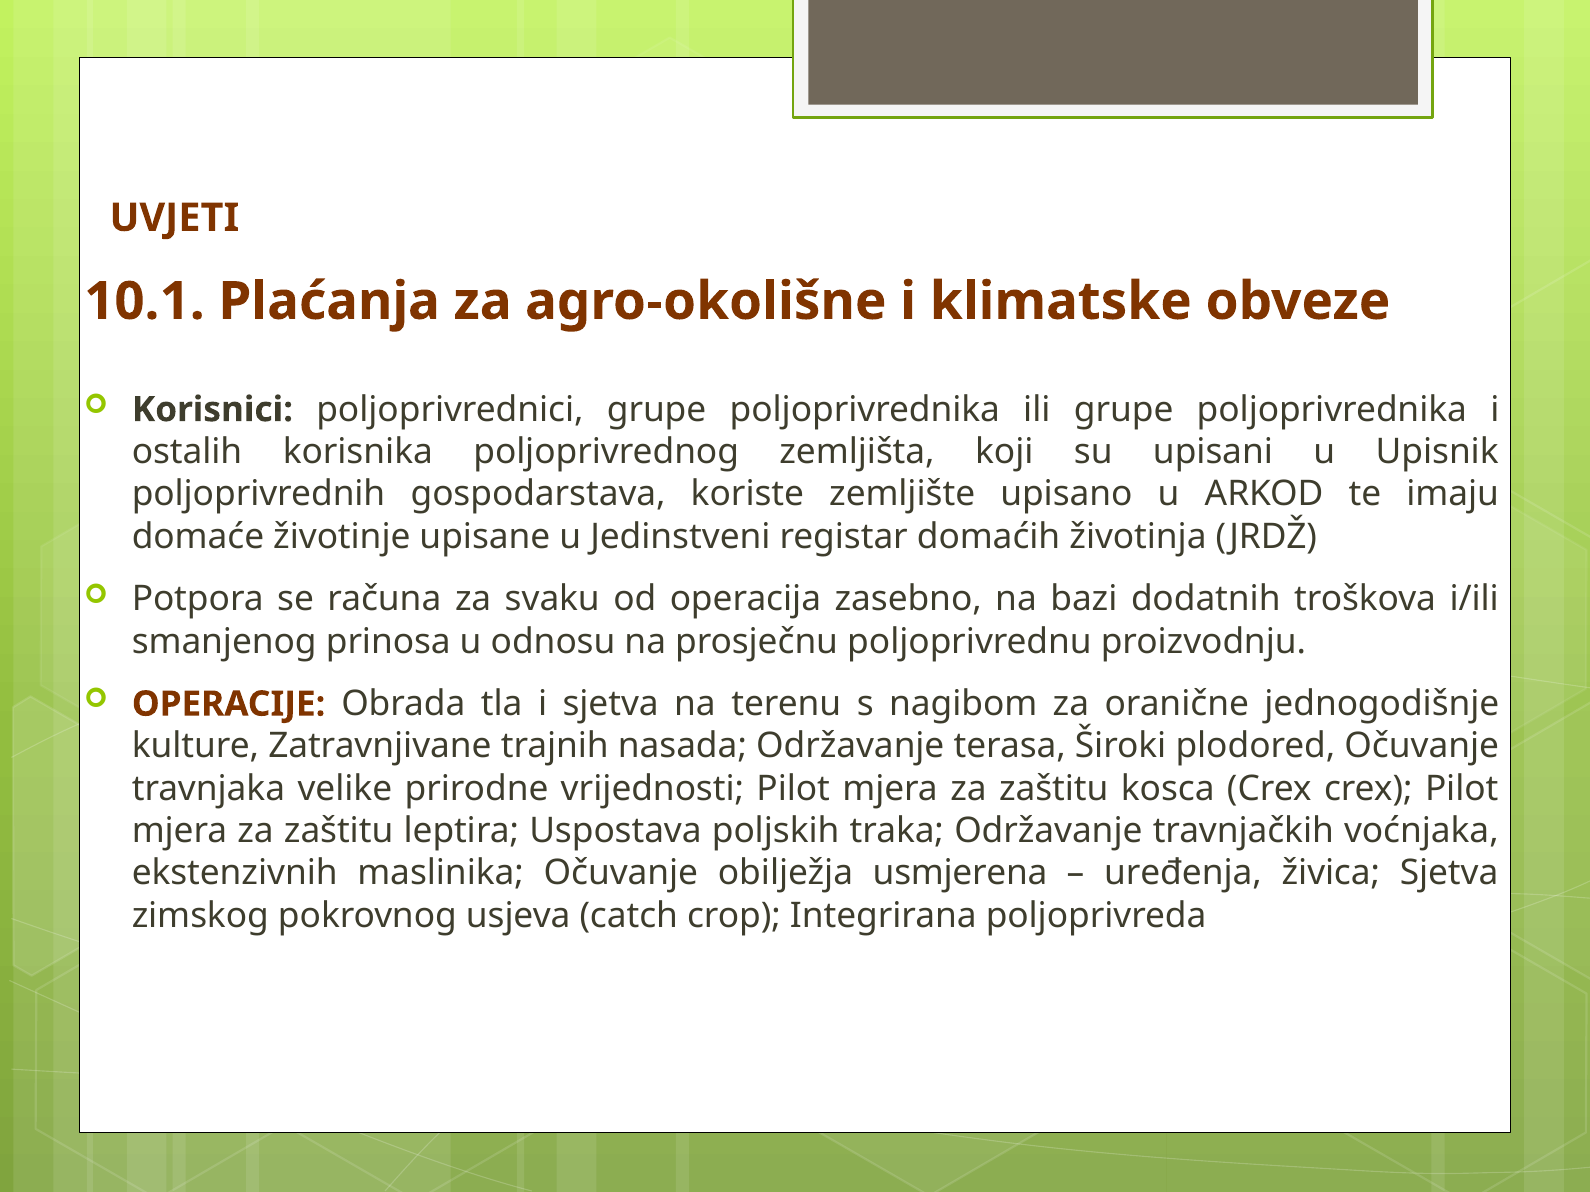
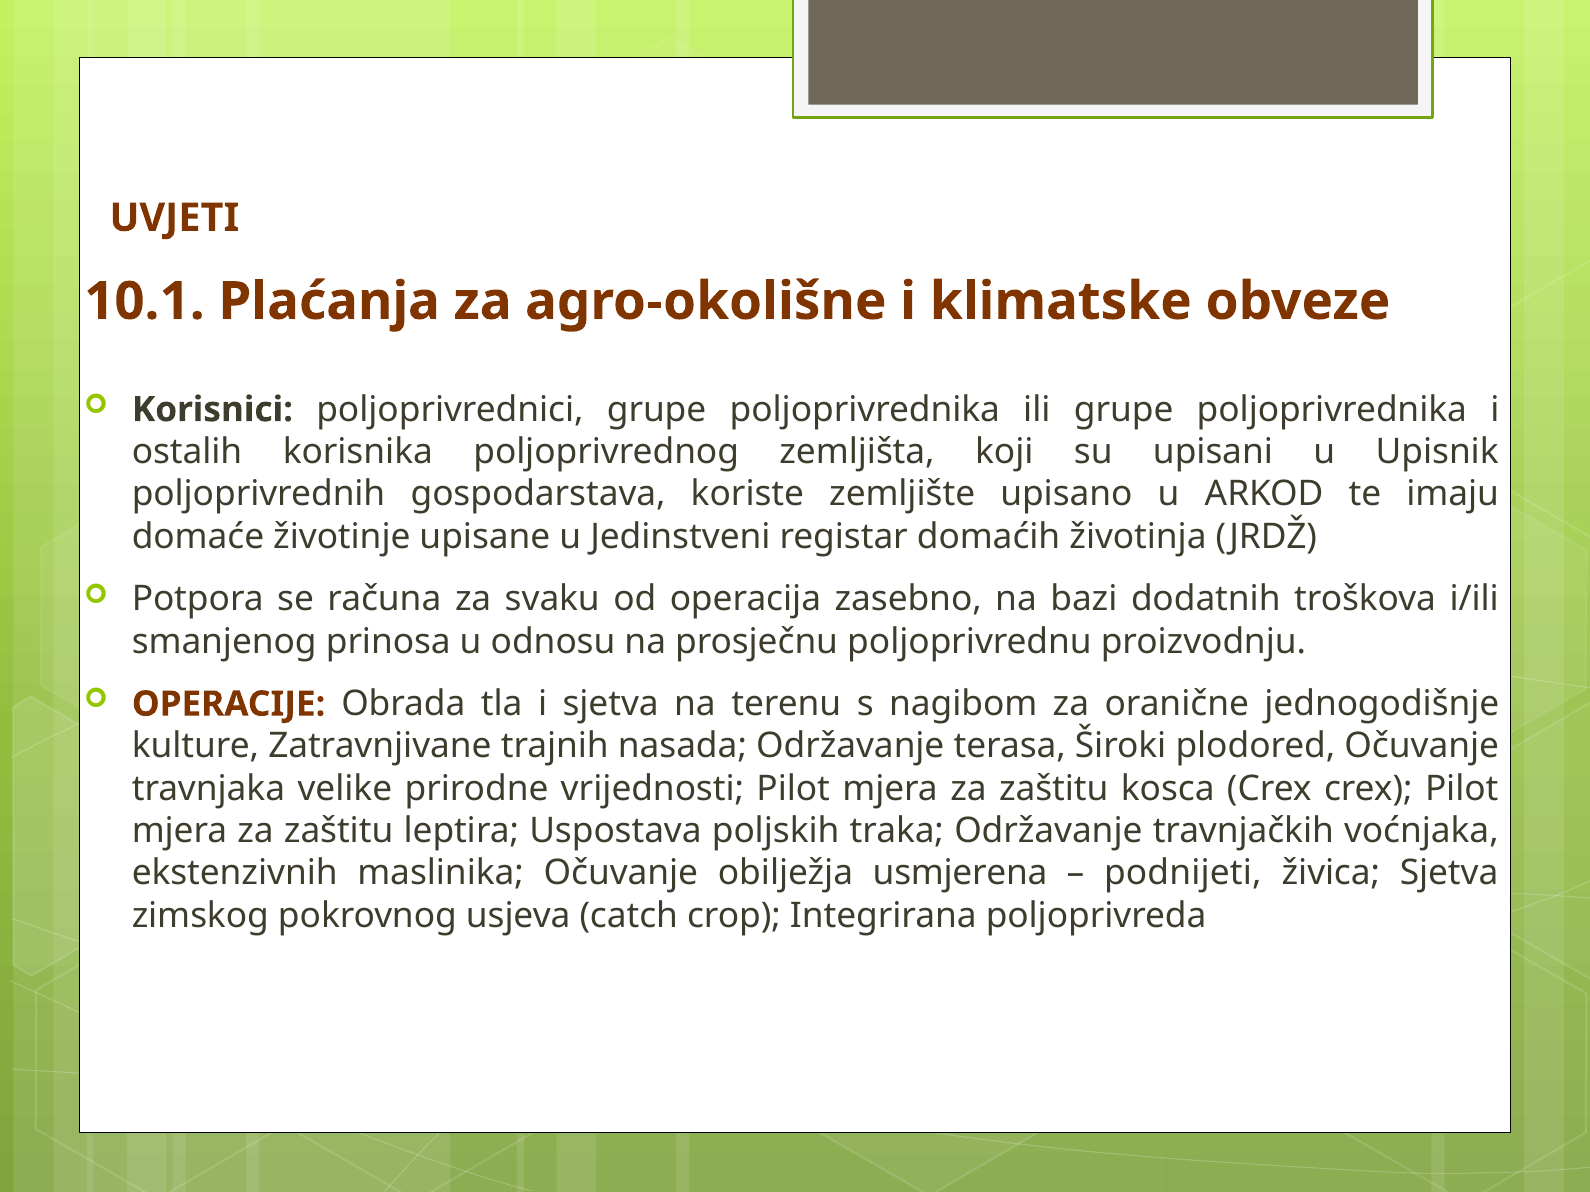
uređenja: uređenja -> podnijeti (1183, 874)
